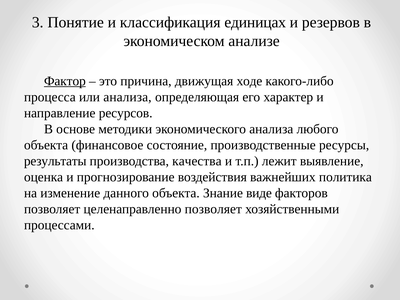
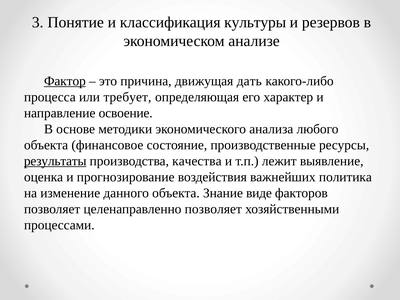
единицах: единицах -> культуры (255, 22)
ходе: ходе -> дать (249, 81)
или анализа: анализа -> требует (127, 97)
ресурсов: ресурсов -> освоение (126, 113)
результаты underline: none -> present (55, 161)
